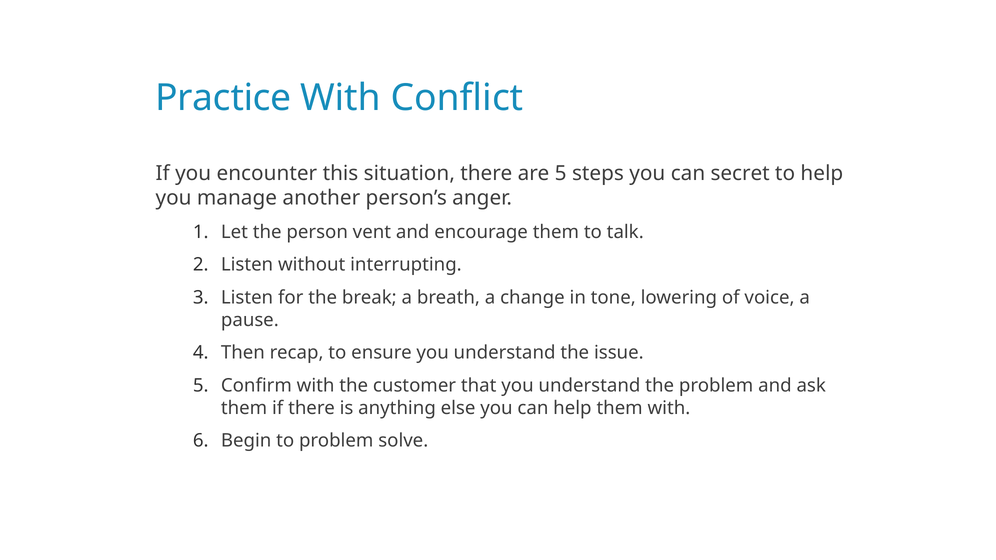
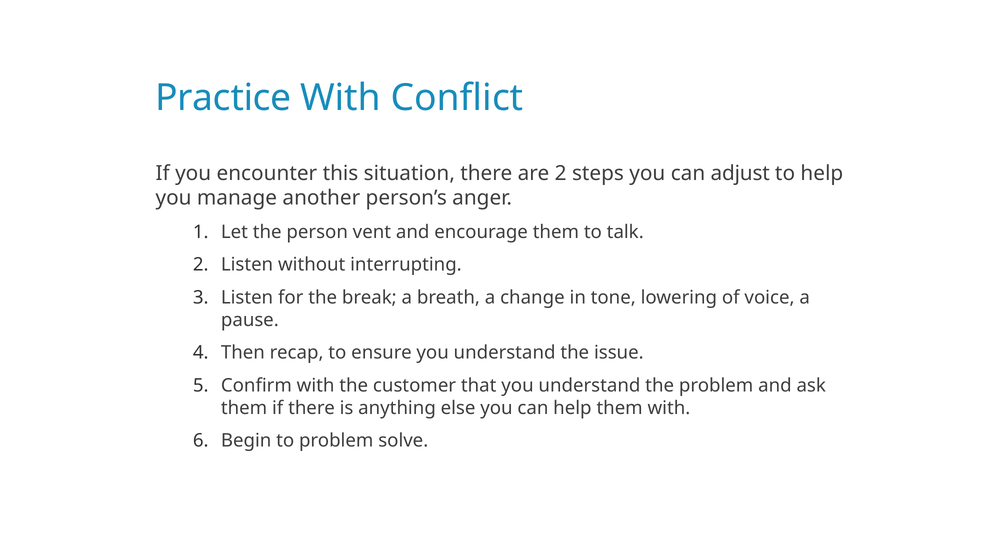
are 5: 5 -> 2 (561, 173)
secret: secret -> adjust (740, 173)
